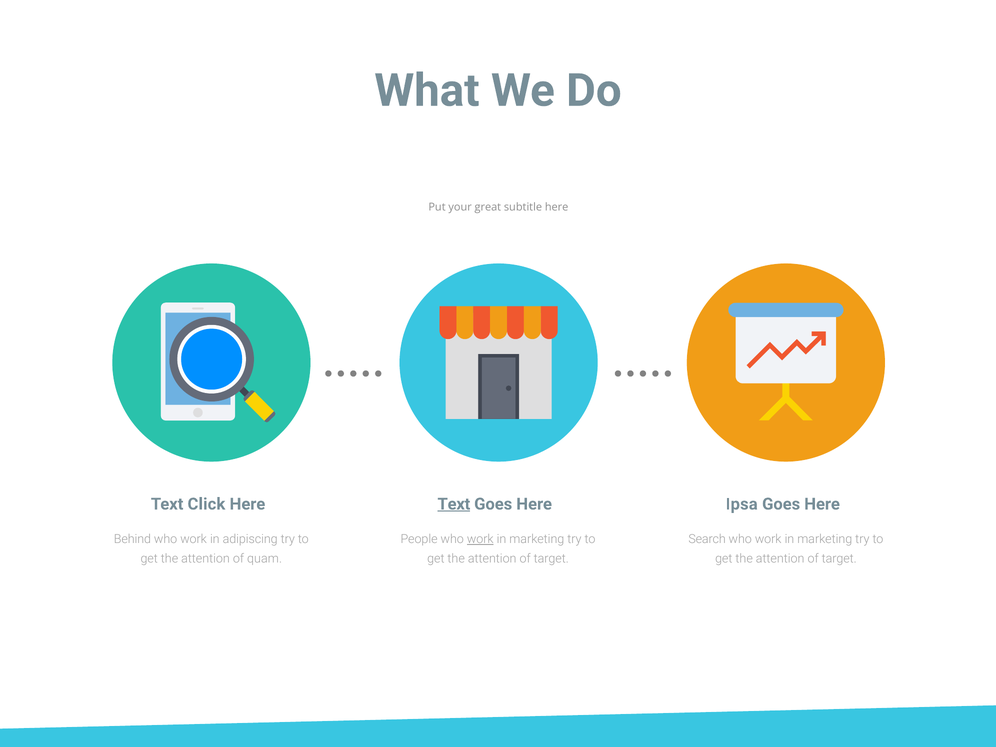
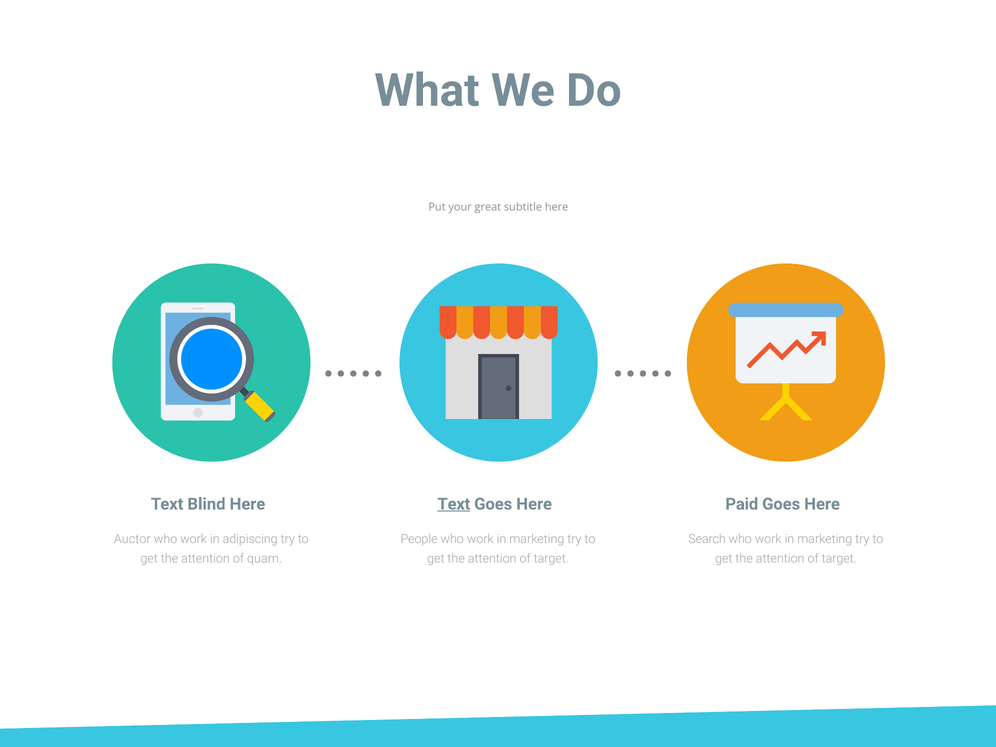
Click: Click -> Blind (207, 504)
Ipsa: Ipsa -> Paid (742, 504)
Behind: Behind -> Auctor (132, 539)
work underline: present -> none (480, 539)
